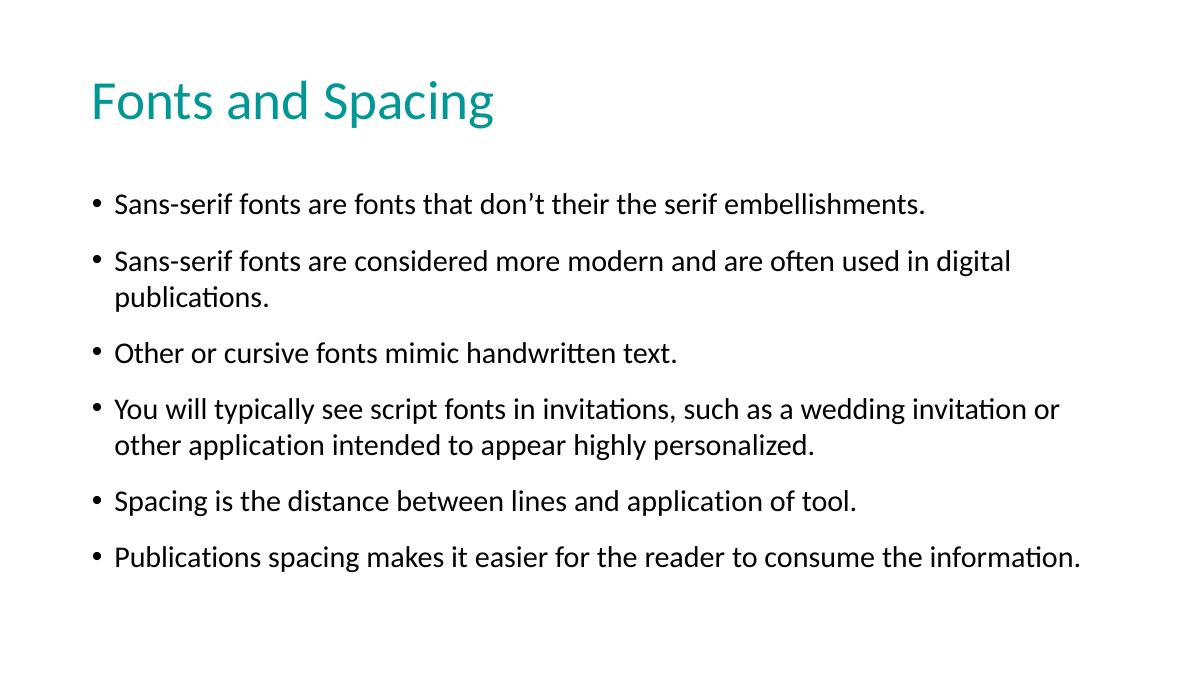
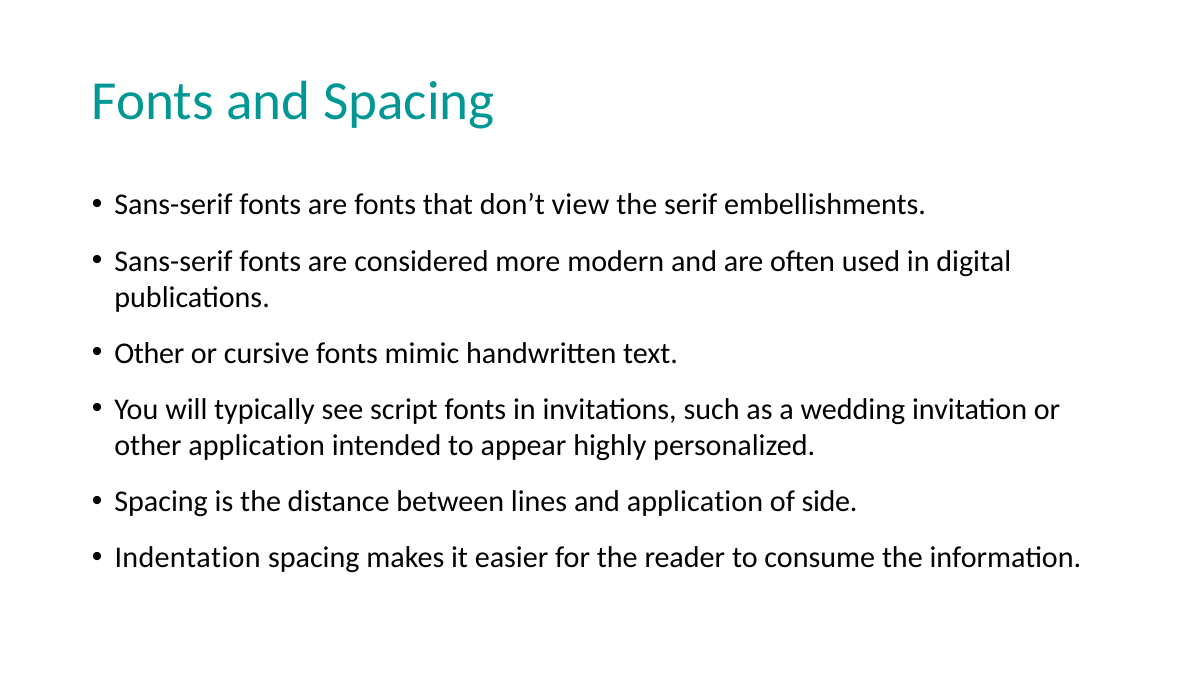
their: their -> view (580, 205)
tool: tool -> side (830, 502)
Publications: Publications -> Indentation (188, 558)
